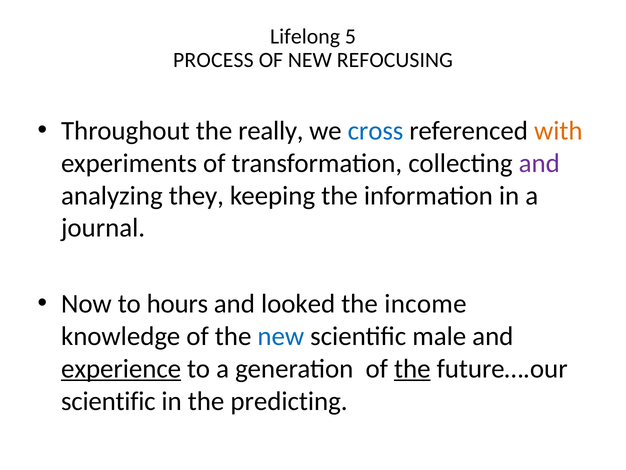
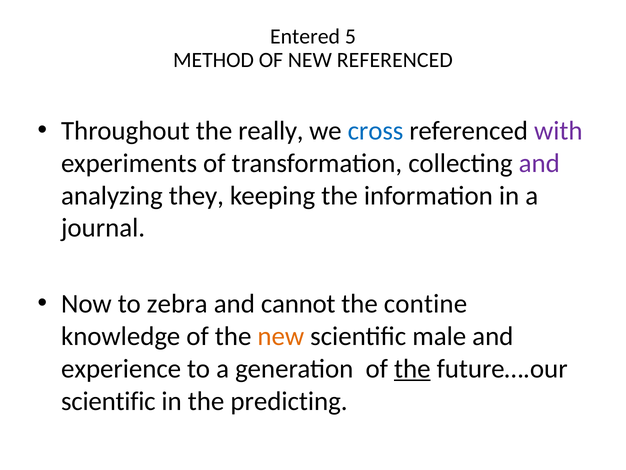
Lifelong: Lifelong -> Entered (305, 36)
PROCESS: PROCESS -> METHOD (213, 60)
NEW REFOCUSING: REFOCUSING -> REFERENCED (395, 60)
with colour: orange -> purple (558, 131)
hours: hours -> zebra (177, 304)
looked: looked -> cannot (298, 304)
income: income -> contine (426, 304)
new colour: blue -> orange (281, 336)
experience underline: present -> none (121, 368)
